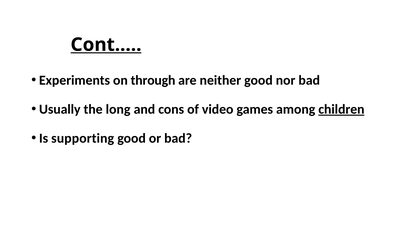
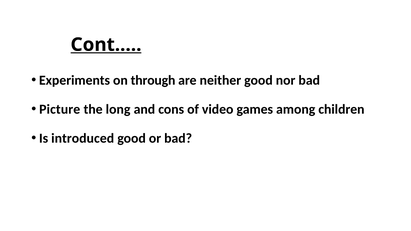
Usually: Usually -> Picture (60, 109)
children underline: present -> none (341, 109)
supporting: supporting -> introduced (83, 138)
